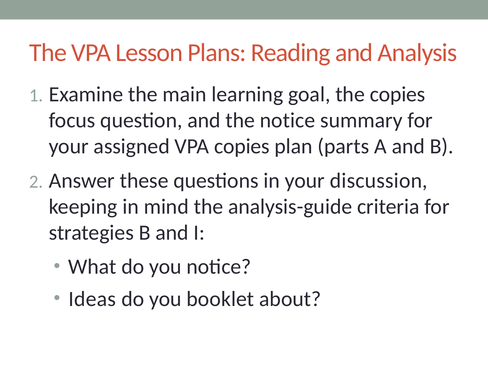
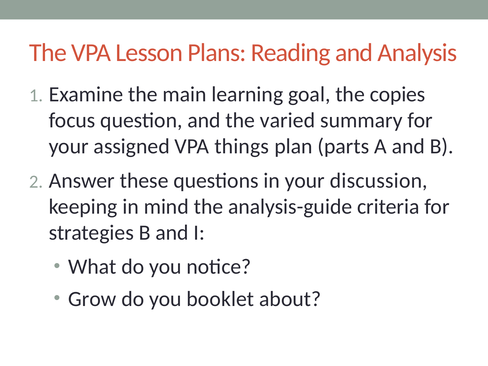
the notice: notice -> varied (288, 120)
VPA copies: copies -> things (242, 146)
Ideas: Ideas -> Grow (92, 299)
